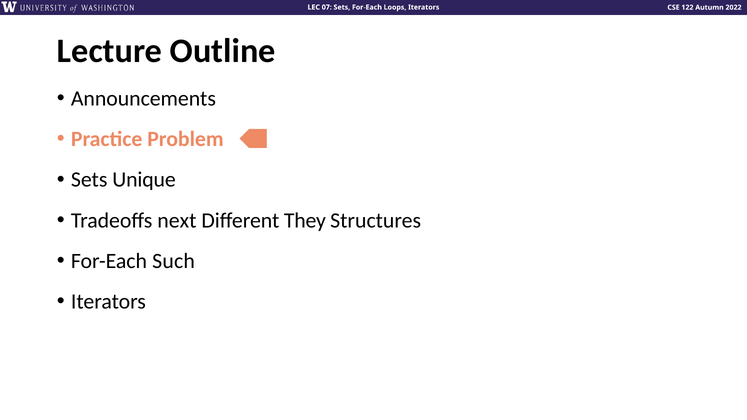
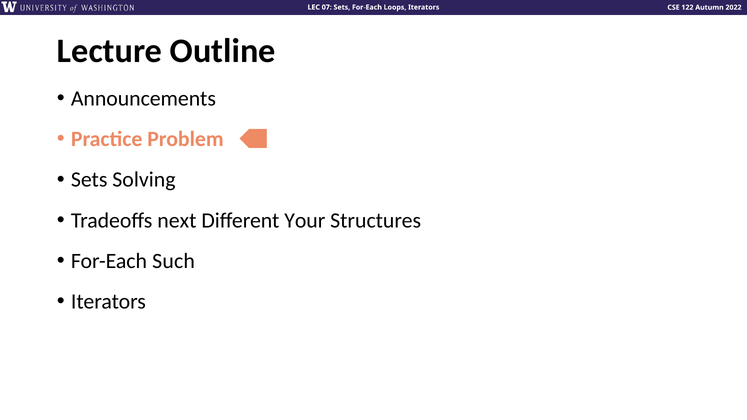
Unique: Unique -> Solving (144, 180)
They: They -> Your (305, 220)
